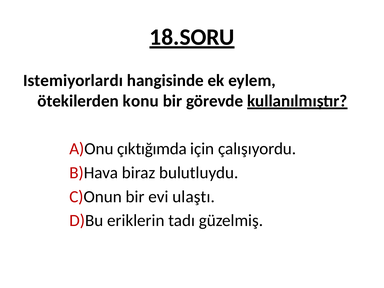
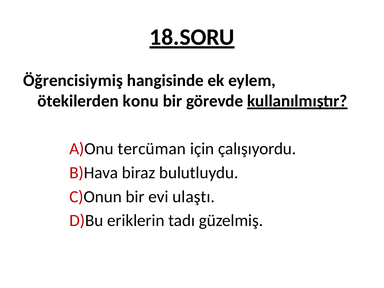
Istemiyorlardı: Istemiyorlardı -> Öğrencisiymiş (73, 81)
çıktığımda: çıktığımda -> tercüman (152, 149)
